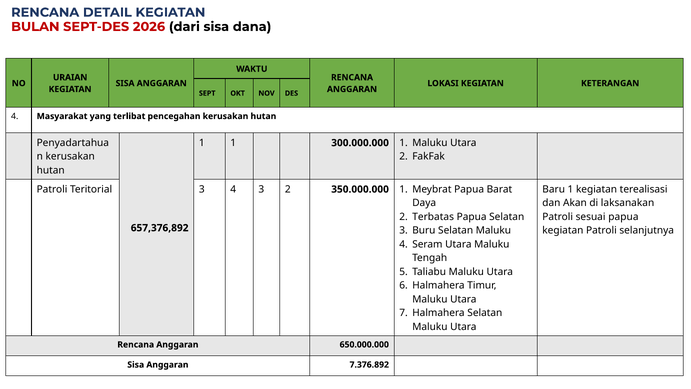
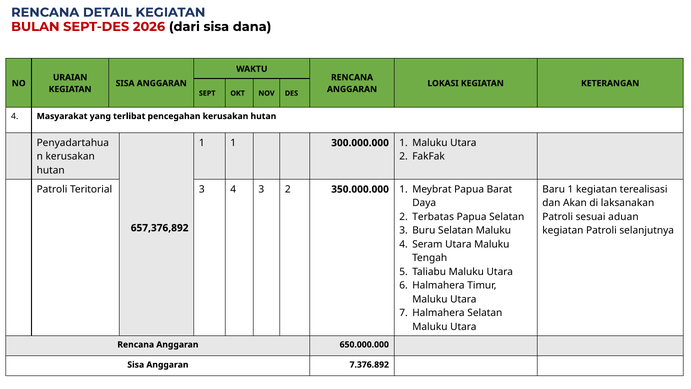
sesuai papua: papua -> aduan (623, 217)
